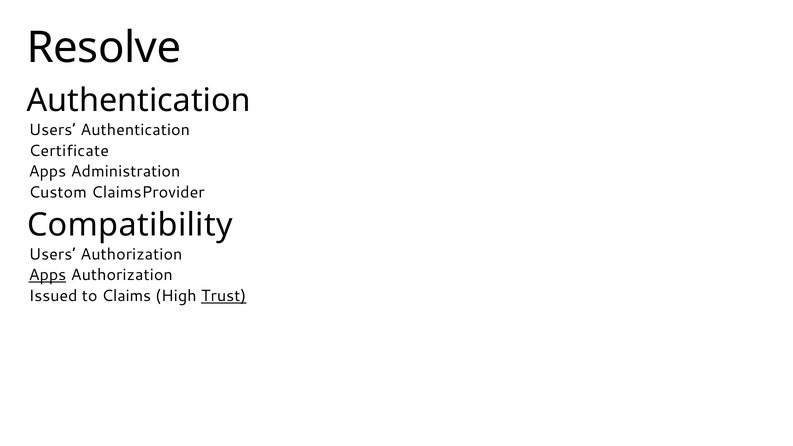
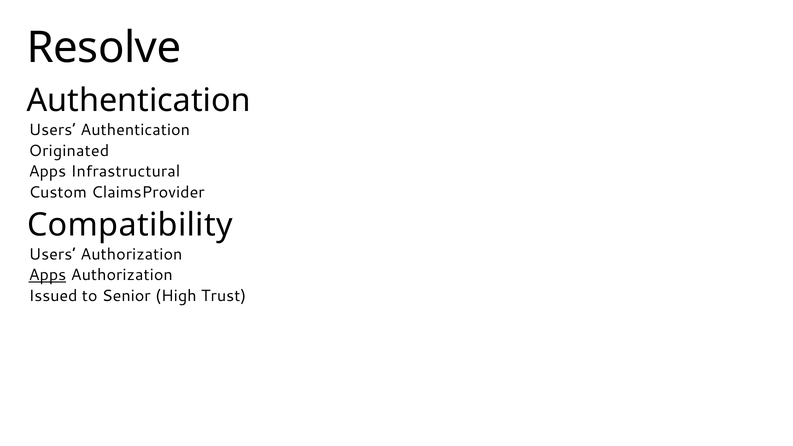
Certificate: Certificate -> Originated (69, 151)
Administration: Administration -> Infrastructural (125, 171)
Claims: Claims -> Senior (126, 296)
Trust underline: present -> none (224, 296)
